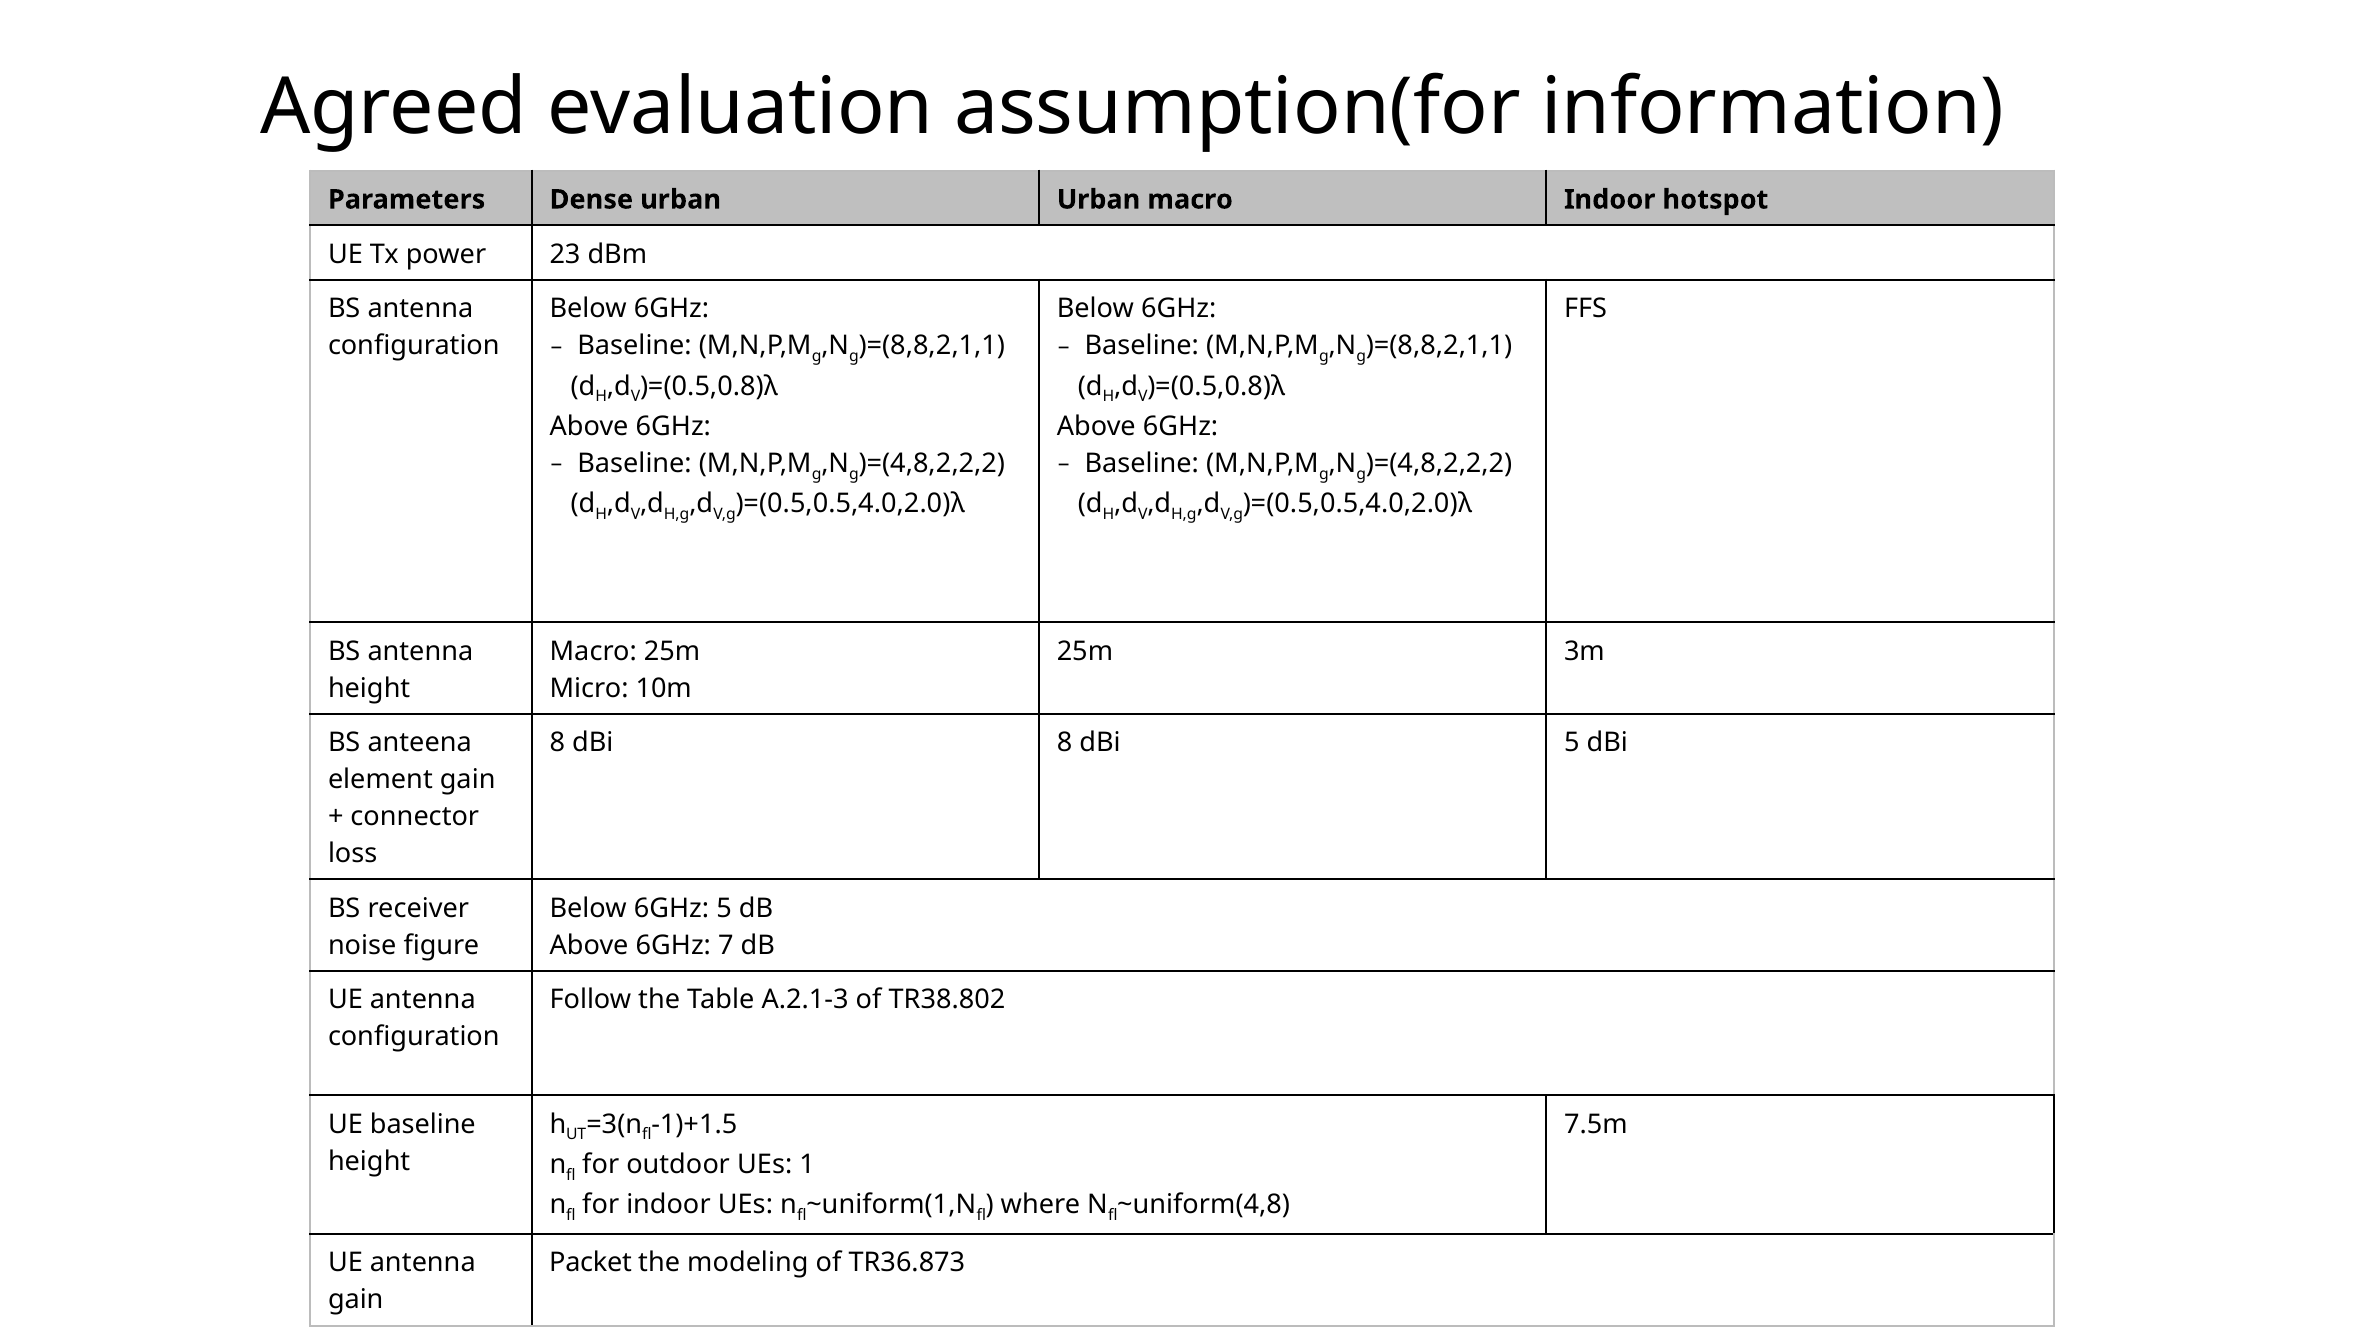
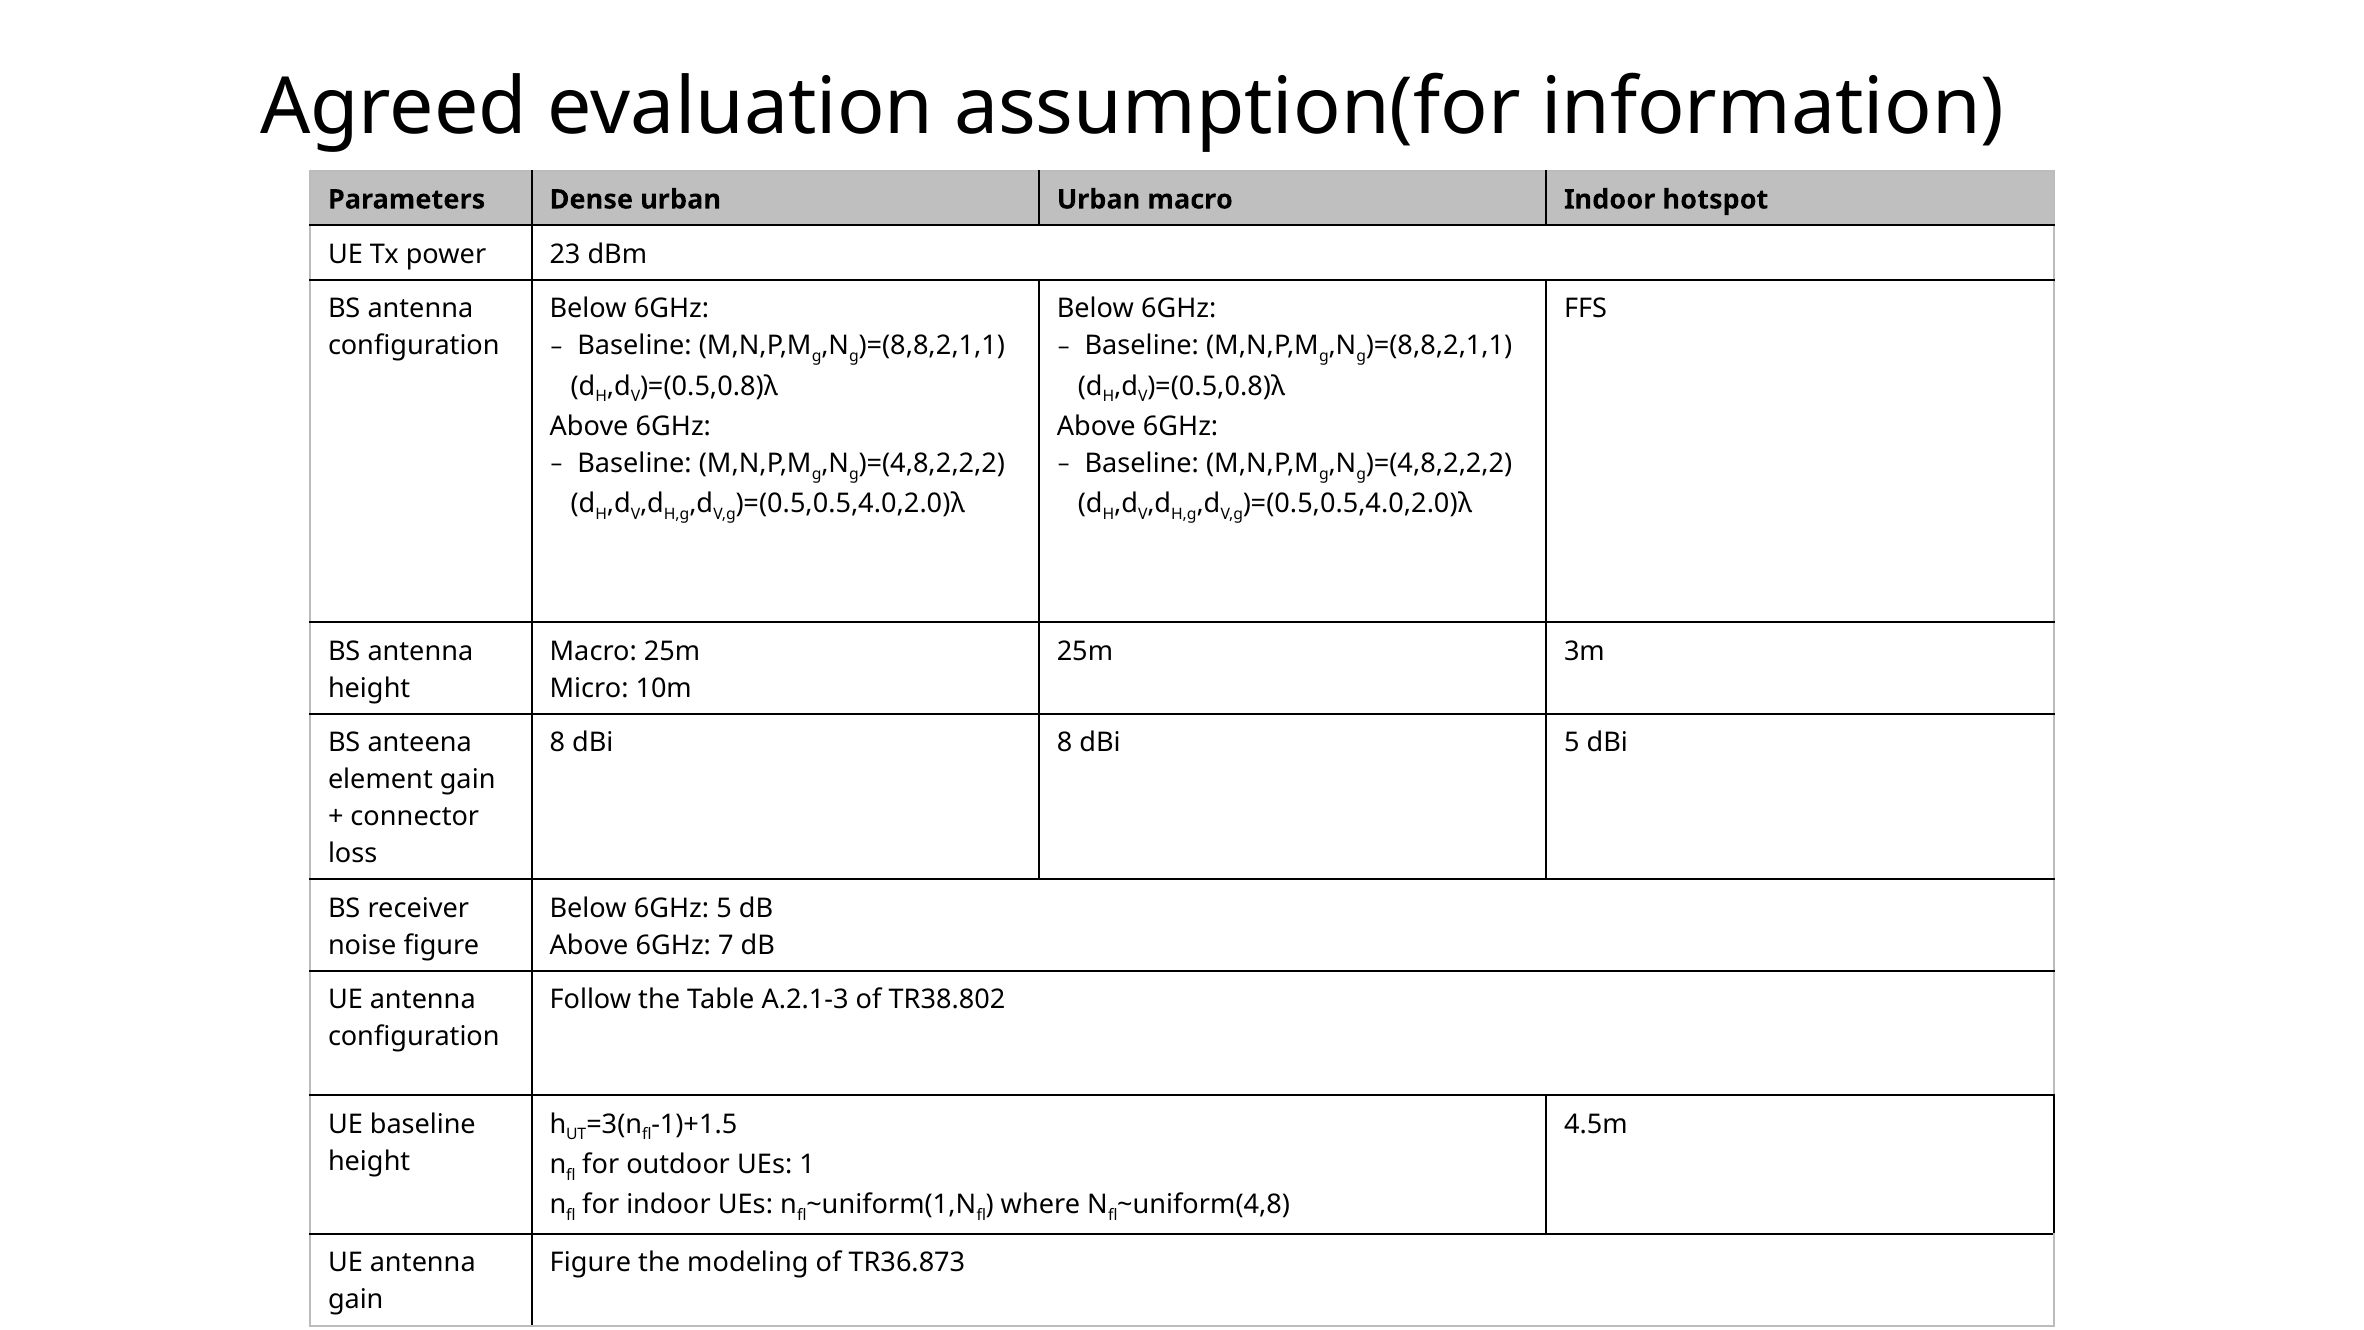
7.5m: 7.5m -> 4.5m (1596, 1124)
Packet: Packet -> Figure (590, 1263)
